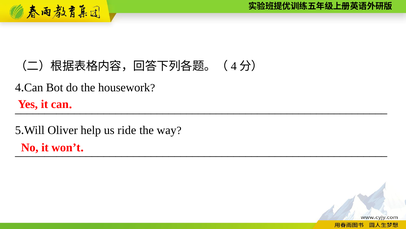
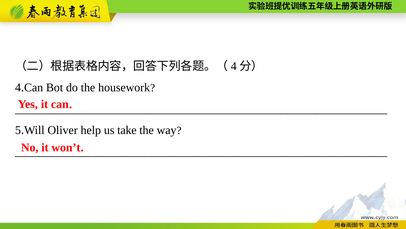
ride: ride -> take (127, 130)
